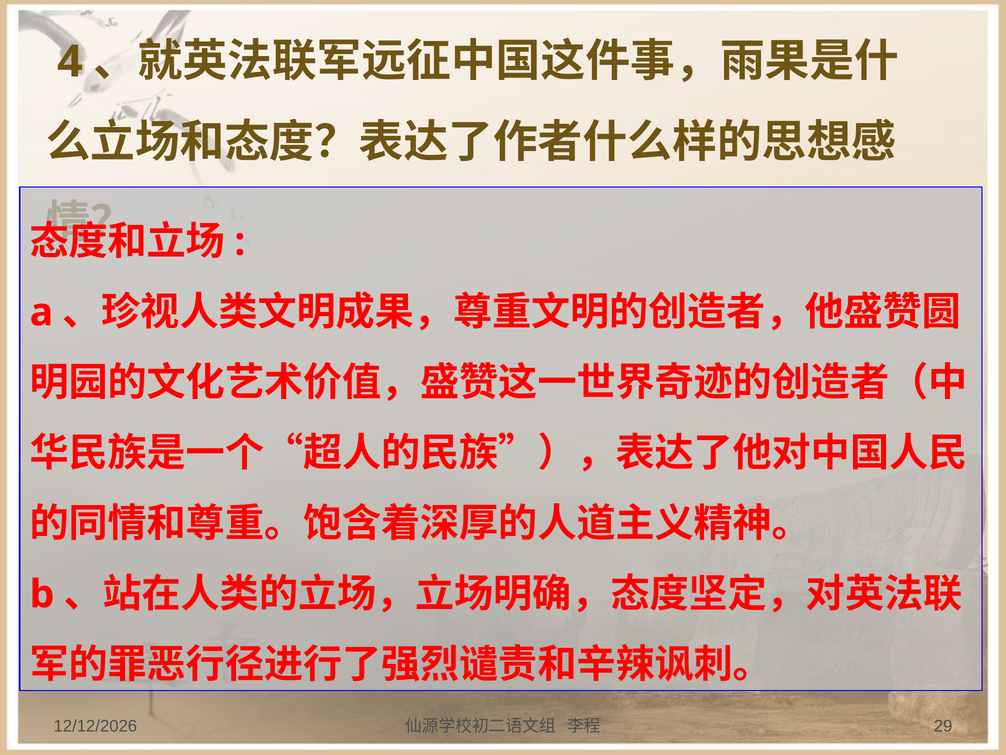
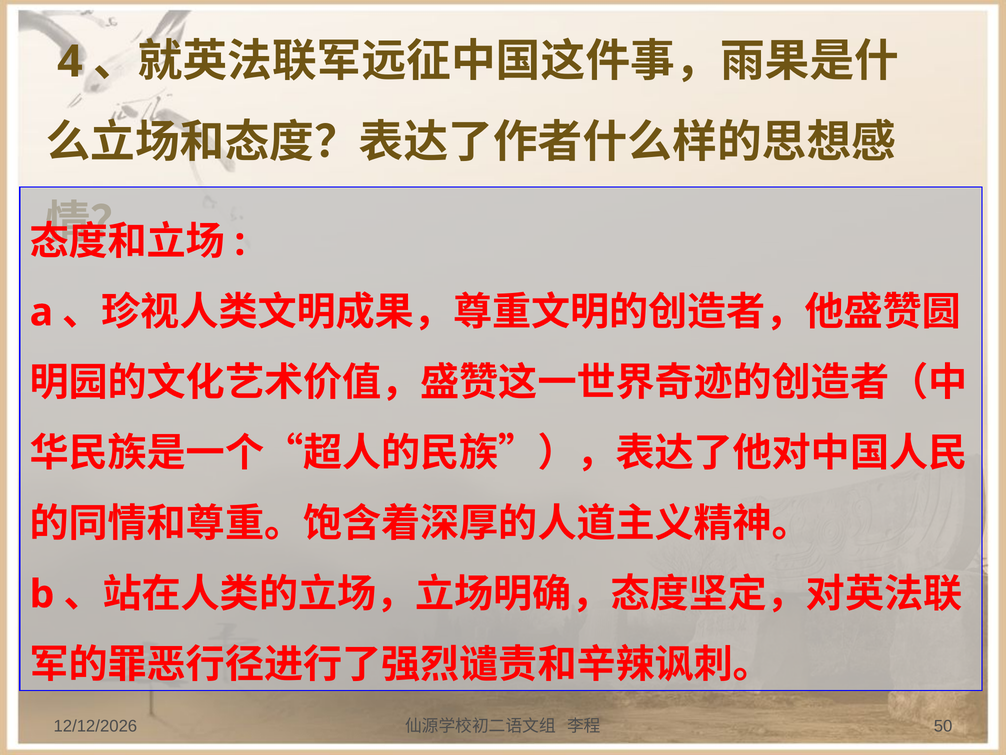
29: 29 -> 50 (943, 726)
